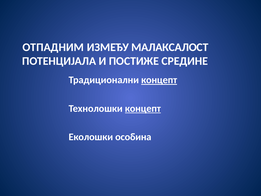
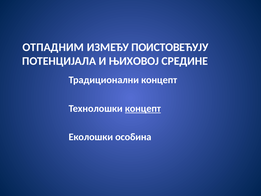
МАЛАКСАЛОСТ: МАЛАКСАЛОСТ -> ПОИСТОВЕЋУЈУ (170, 47)
ПОСТИЖЕ: ПОСТИЖЕ -> ЊИХОВОЈ (134, 61)
концепт underline: present -> none (159, 80)
